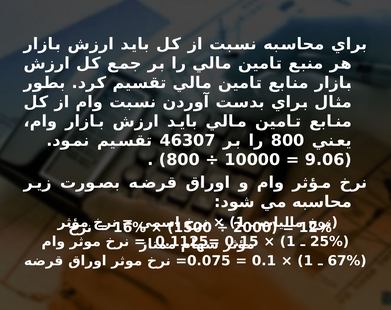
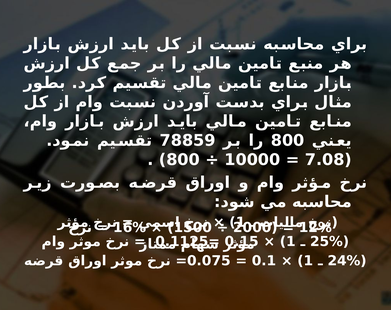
46307: 46307 -> 78859 (188, 141)
9.06: 9.06 -> 7.08 (325, 160)
67%: 67% -> 24% (344, 261)
